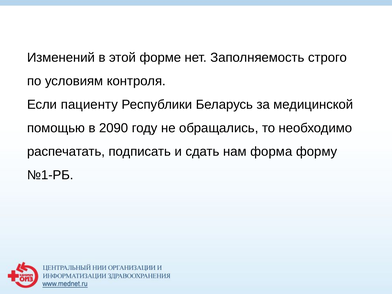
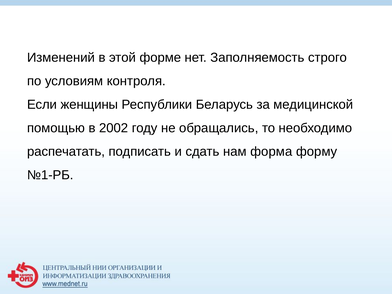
пациенту: пациенту -> женщины (89, 105)
2090: 2090 -> 2002 (114, 128)
